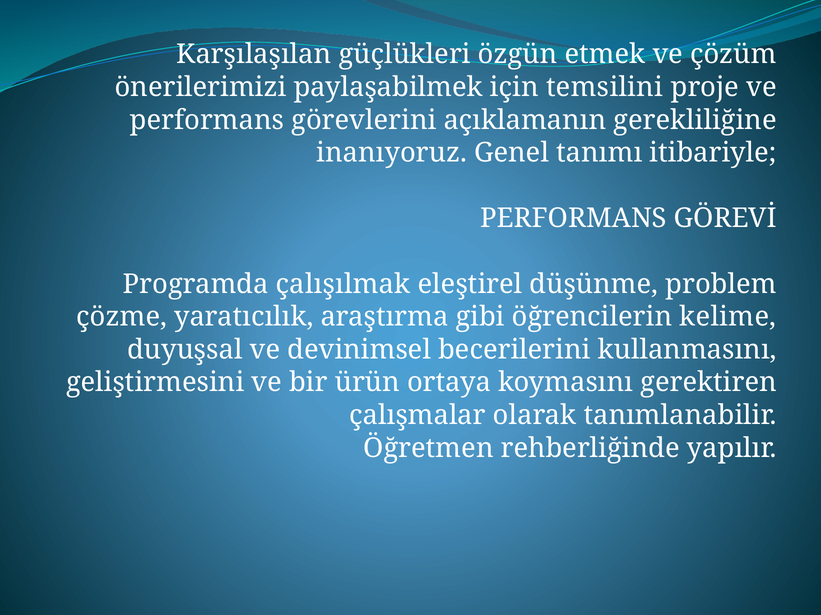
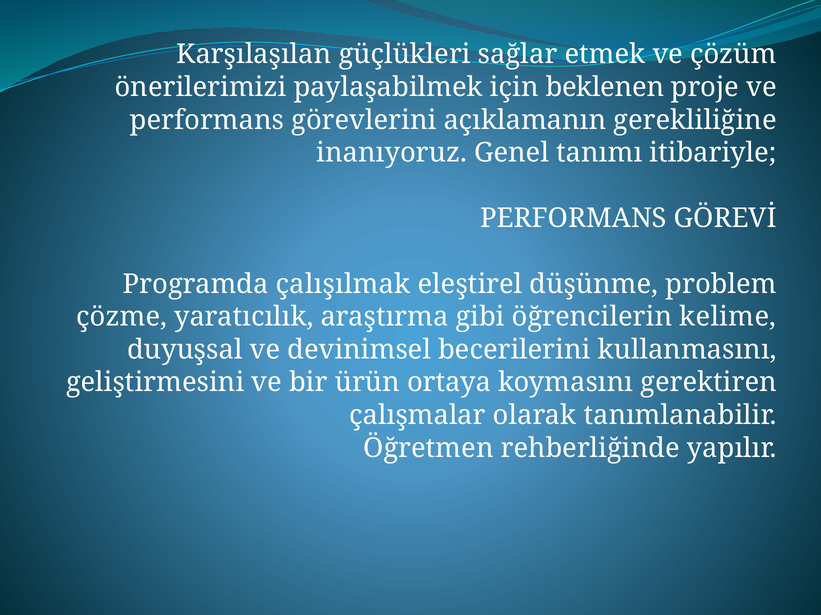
özgün: özgün -> sağlar (518, 54)
temsilini: temsilini -> beklenen (605, 87)
